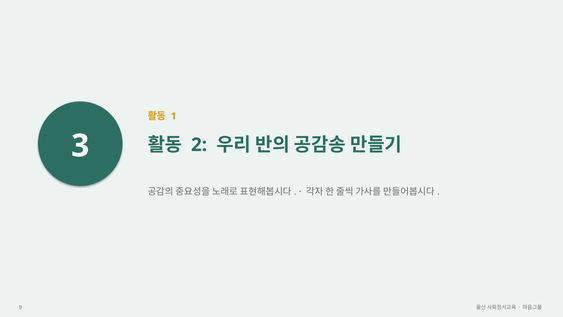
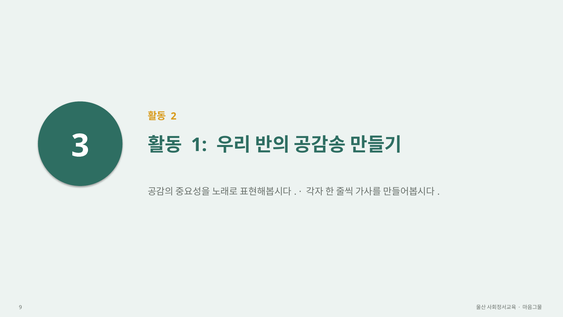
1: 1 -> 2 (174, 116)
2: 2 -> 1 (199, 145)
